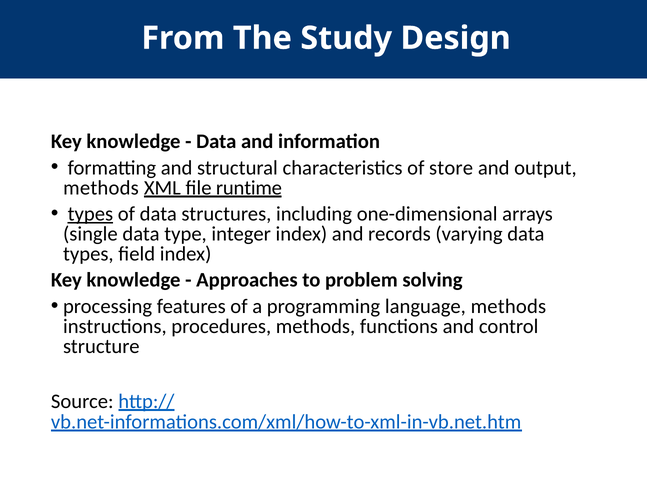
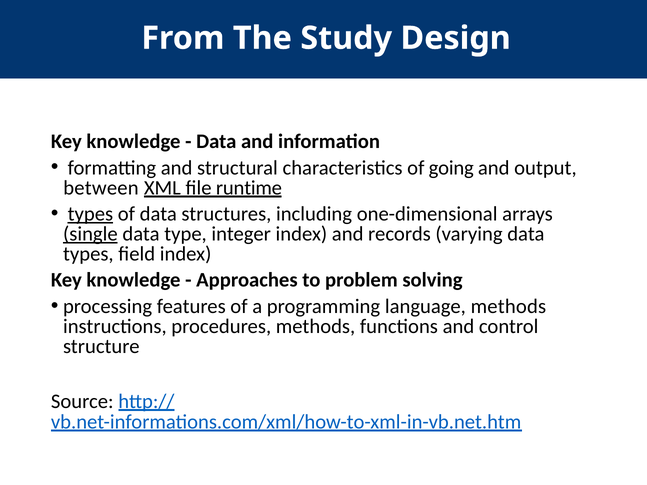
store: store -> going (451, 168)
methods: methods -> between (101, 188)
single underline: none -> present (90, 234)
